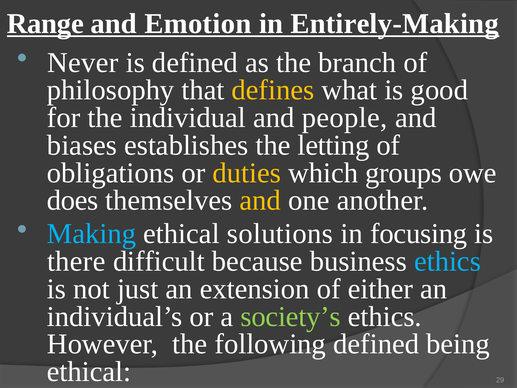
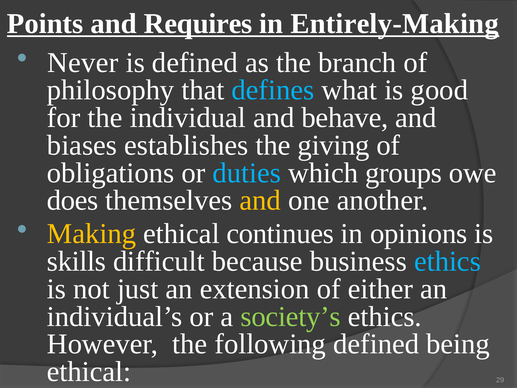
Range: Range -> Points (45, 24)
Emotion: Emotion -> Requires (198, 24)
defines colour: yellow -> light blue (273, 90)
people: people -> behave (345, 118)
letting: letting -> giving (334, 145)
duties colour: yellow -> light blue (247, 173)
Making colour: light blue -> yellow (92, 234)
solutions: solutions -> continues (280, 234)
focusing: focusing -> opinions (419, 234)
there: there -> skills (77, 261)
